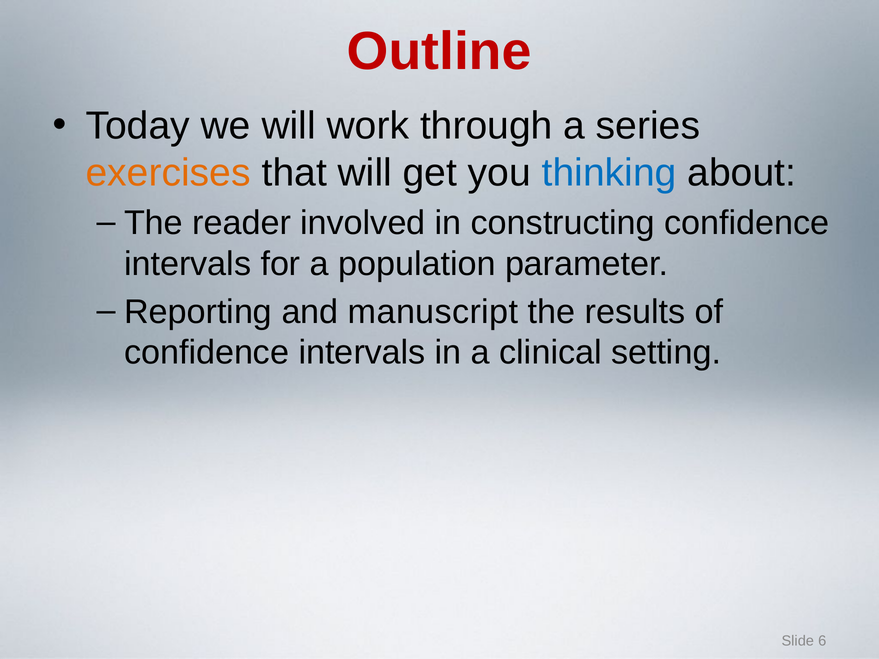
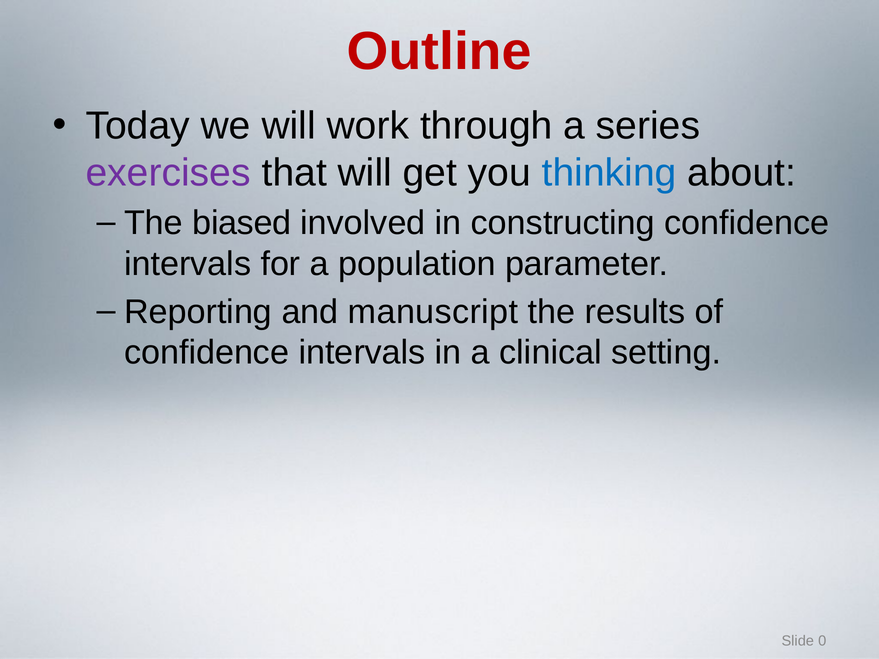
exercises colour: orange -> purple (168, 173)
reader: reader -> biased (242, 223)
6: 6 -> 0 (822, 641)
